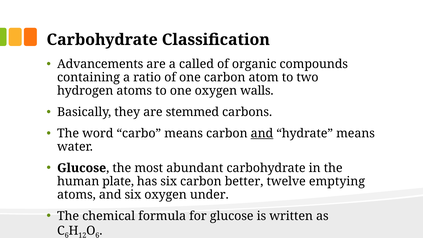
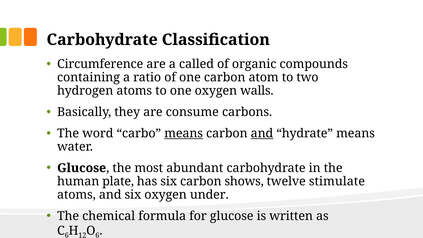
Advancements: Advancements -> Circumference (100, 64)
stemmed: stemmed -> consume (192, 112)
means underline: none -> present (184, 133)
better: better -> shows (244, 181)
emptying: emptying -> stimulate (337, 181)
